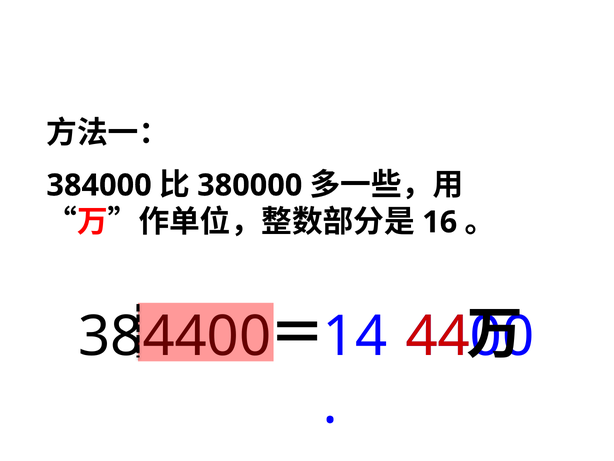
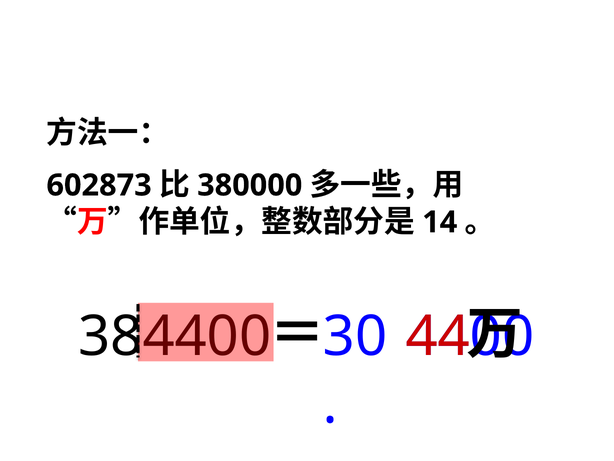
384000: 384000 -> 602873 (99, 185)
16: 16 -> 14 (440, 222)
14: 14 -> 30 (355, 336)
